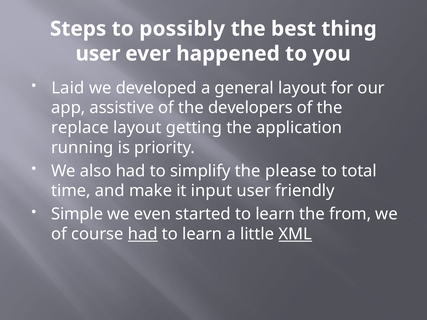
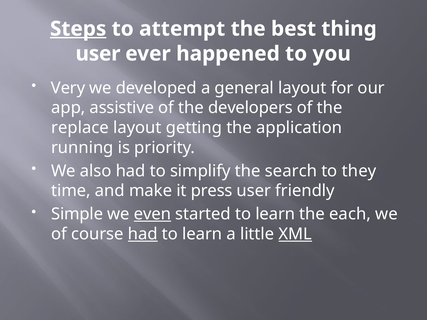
Steps underline: none -> present (78, 29)
possibly: possibly -> attempt (182, 29)
Laid: Laid -> Very (68, 88)
please: please -> search (291, 171)
total: total -> they (359, 171)
input: input -> press (212, 191)
even underline: none -> present (152, 214)
from: from -> each (350, 214)
